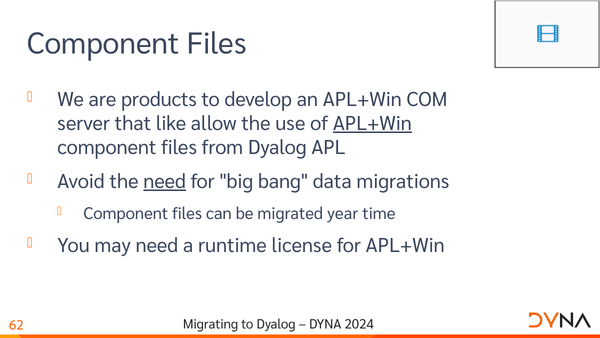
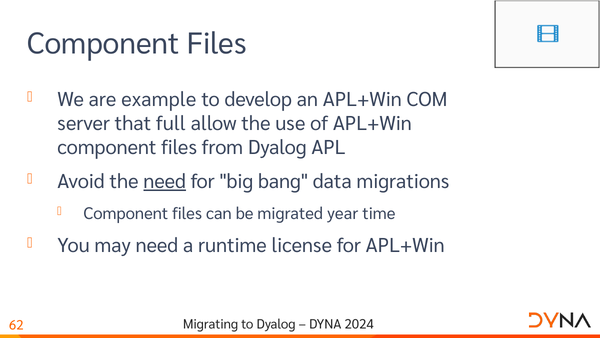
products: products -> example (159, 99)
like: like -> full (171, 123)
APL+Win underline: present -> none (372, 123)
